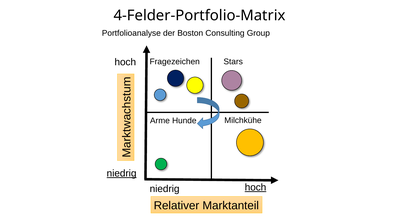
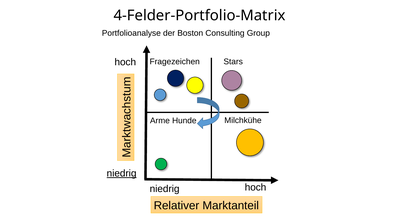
hoch underline: present -> none (256, 188)
